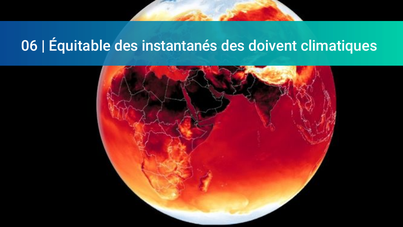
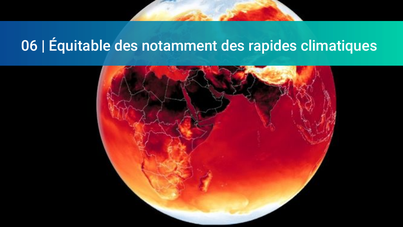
instantanés: instantanés -> notamment (180, 46)
doivent: doivent -> rapides (273, 46)
